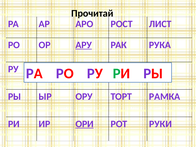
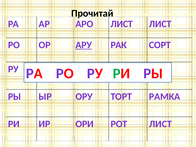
АРО РОСТ: РОСТ -> ЛИСТ (122, 24)
РАК РУКА: РУКА -> СОРТ (160, 45)
ОРИ underline: present -> none (85, 124)
РОТ РУКИ: РУКИ -> ЛИСТ (160, 124)
